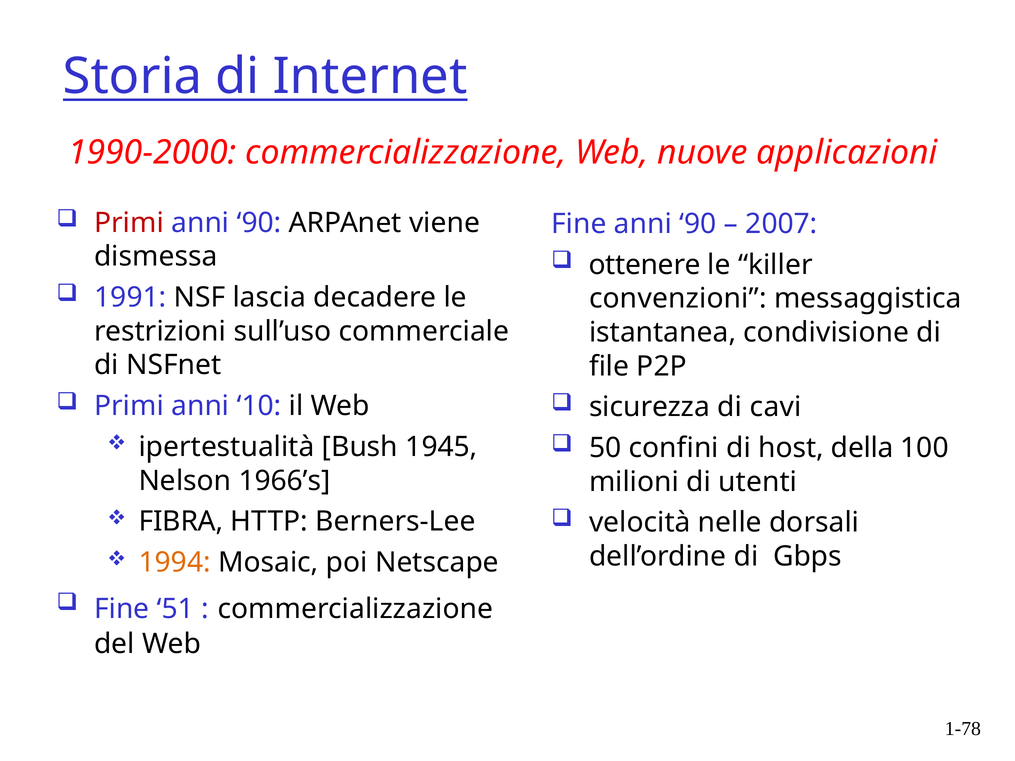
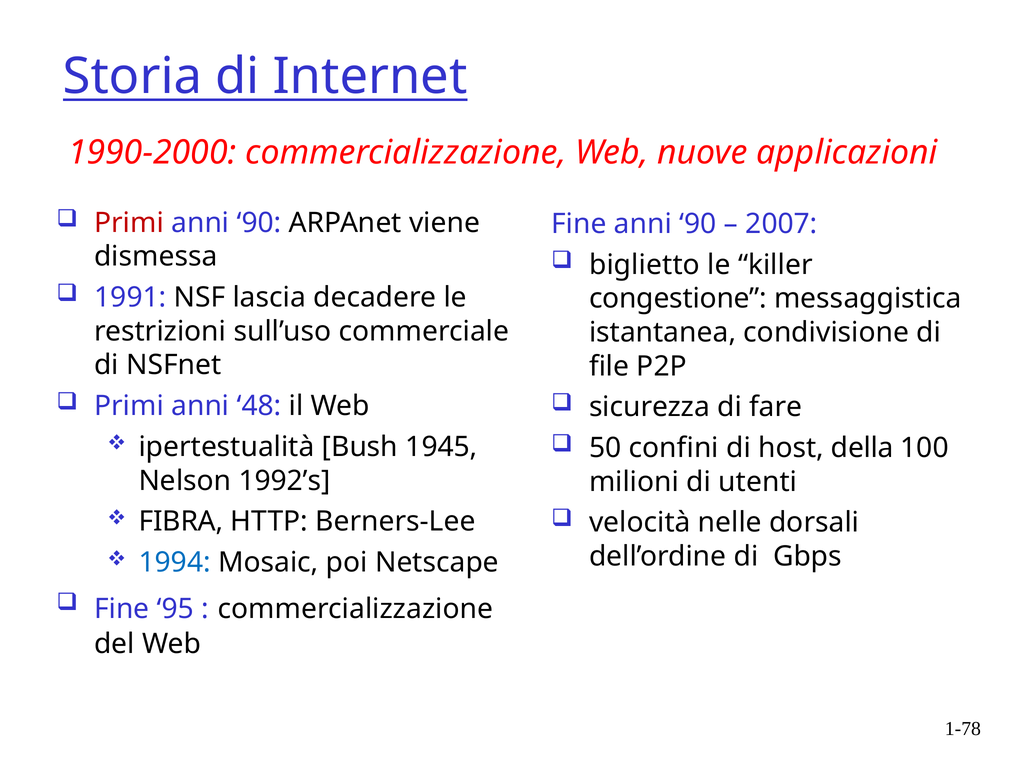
ottenere: ottenere -> biglietto (645, 265)
convenzioni: convenzioni -> congestione (678, 299)
10: 10 -> 48 (259, 406)
cavi: cavi -> fare (776, 407)
1966’s: 1966’s -> 1992’s (284, 481)
1994 colour: orange -> blue (175, 563)
51: 51 -> 95 (175, 609)
